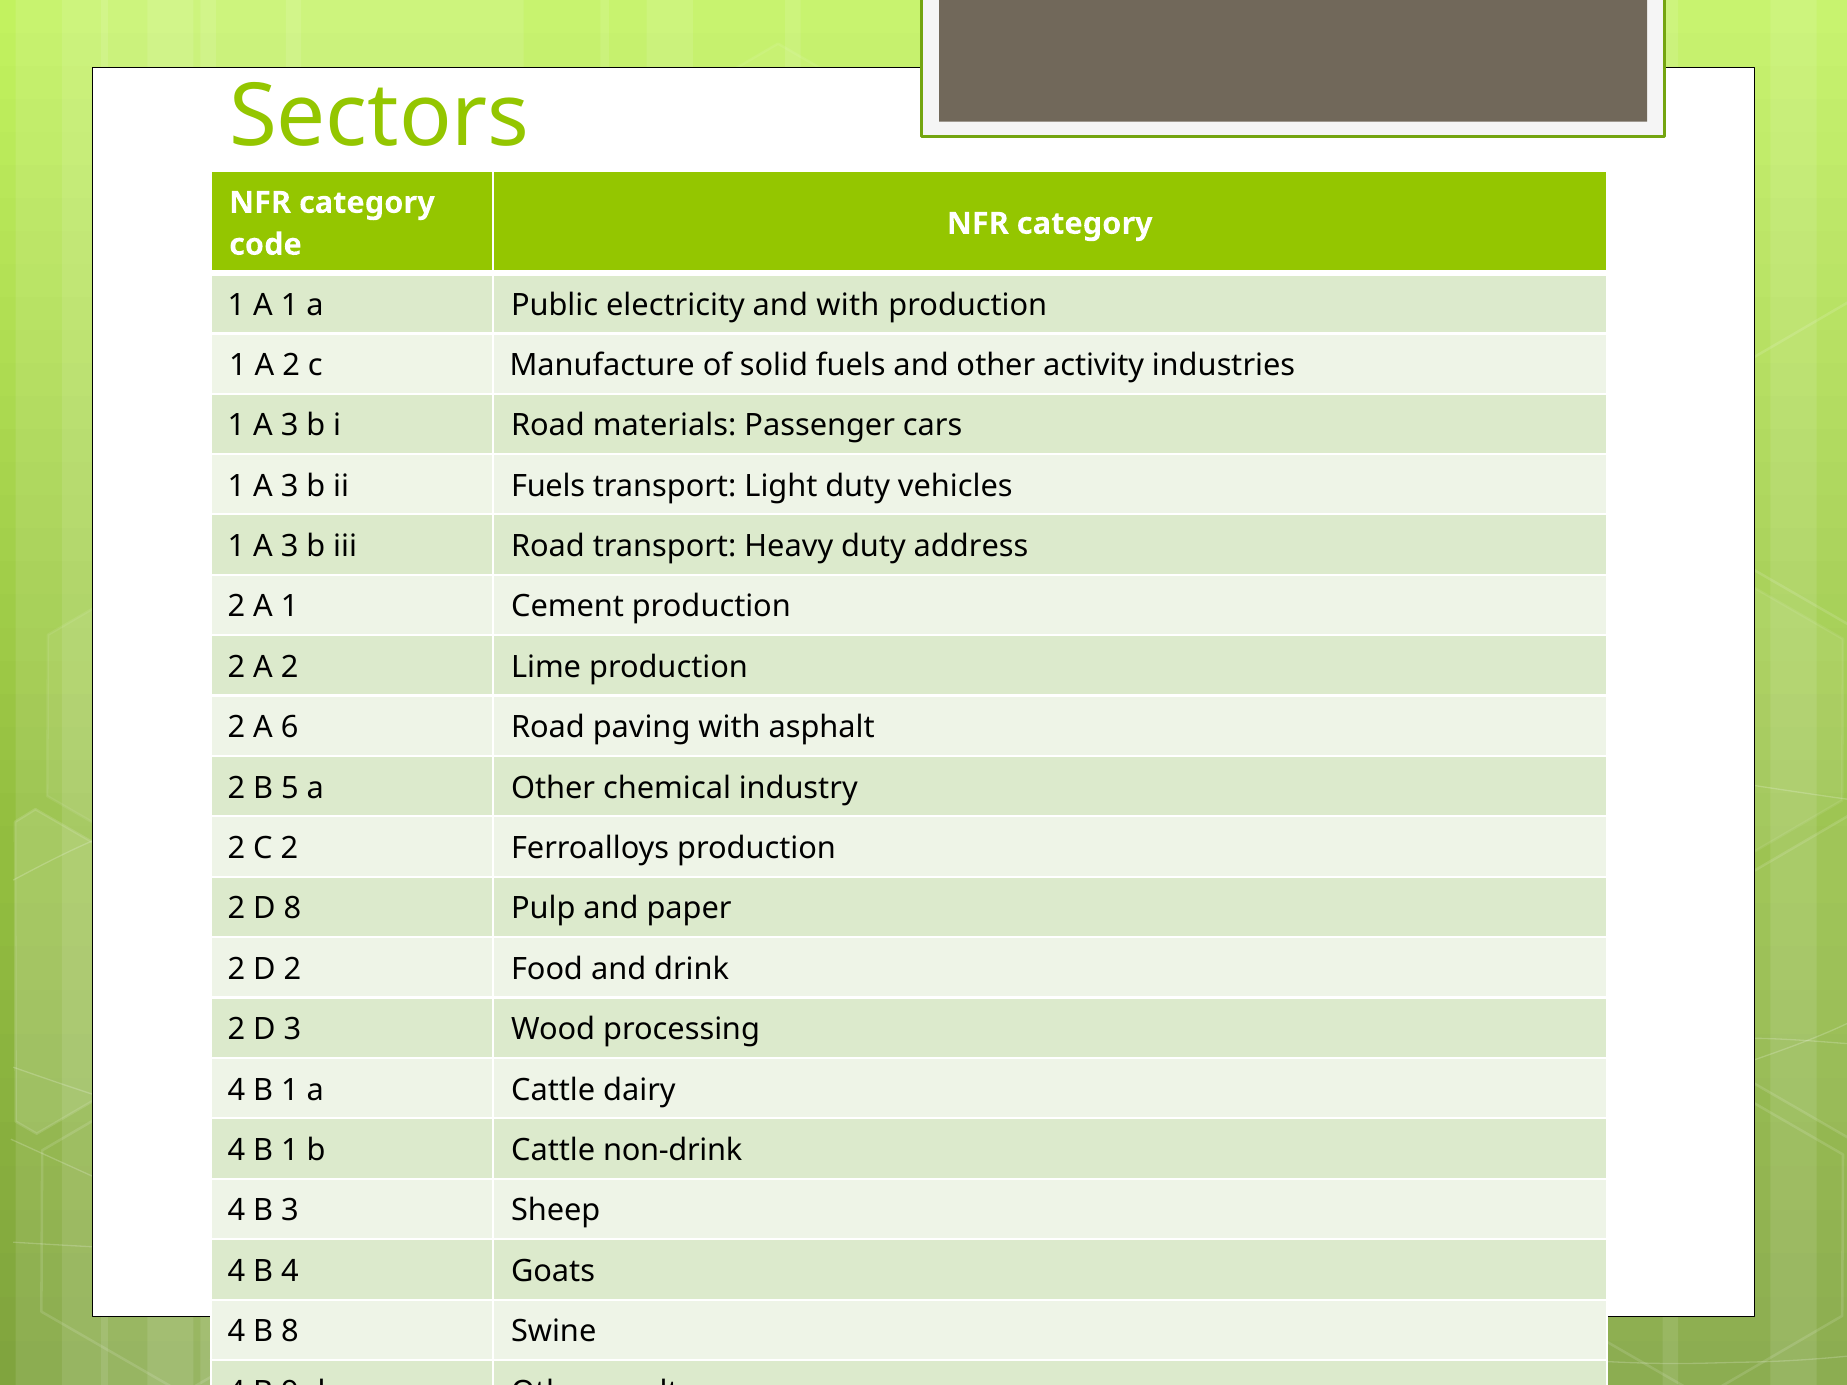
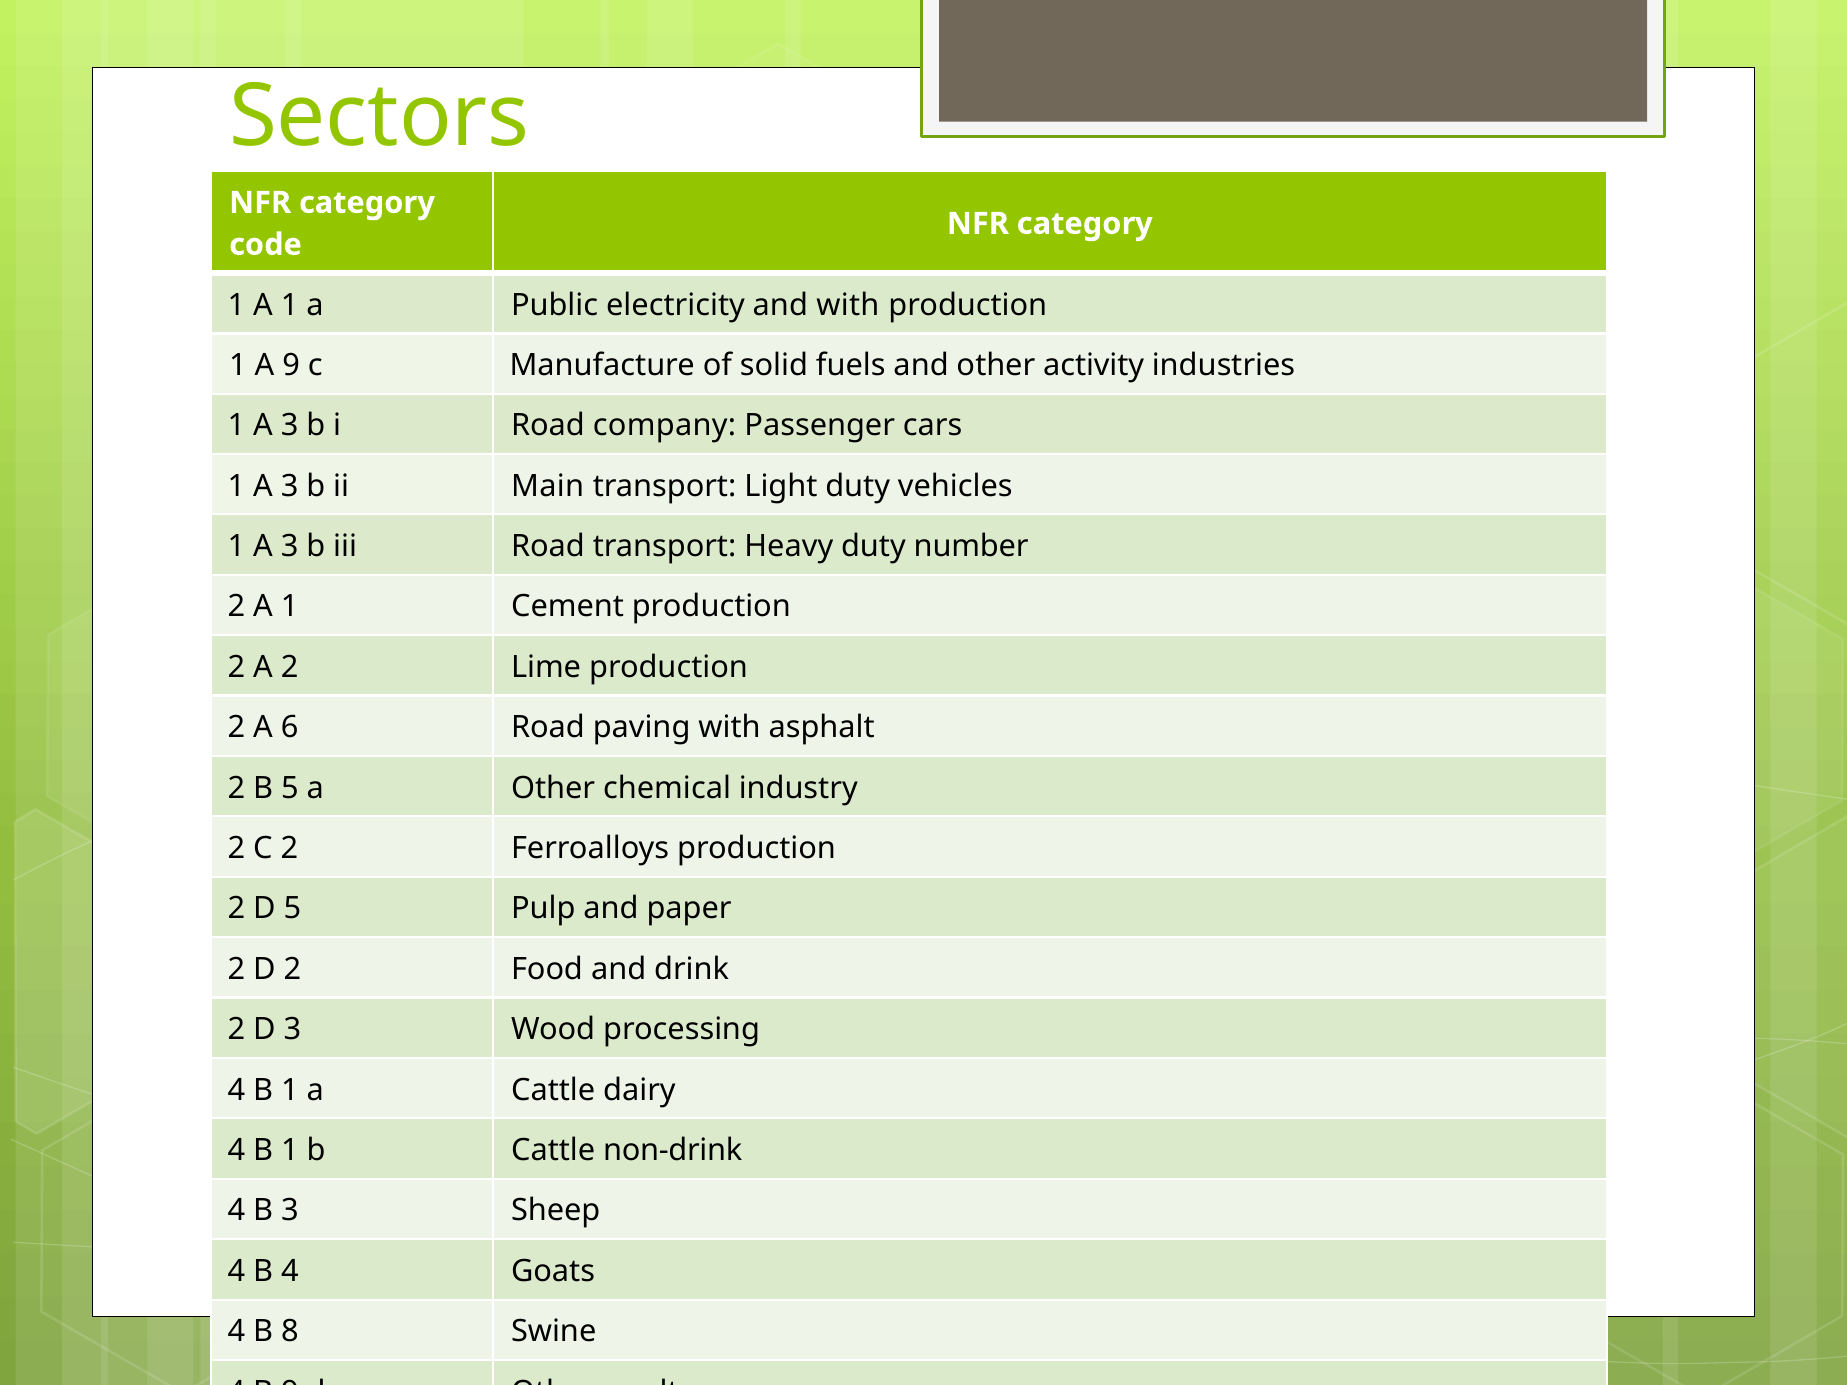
1 A 2: 2 -> 9 (291, 366)
materials: materials -> company (664, 426)
ii Fuels: Fuels -> Main (548, 486)
address: address -> number (971, 546)
D 8: 8 -> 5 (292, 909)
